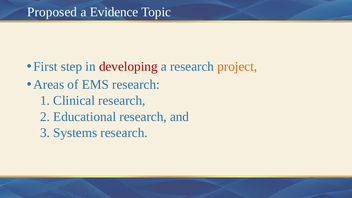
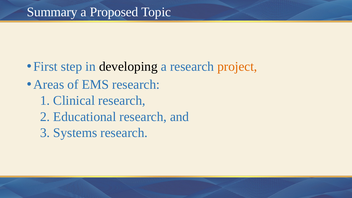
Proposed: Proposed -> Summary (52, 12)
Evidence: Evidence -> Proposed (114, 12)
developing colour: red -> black (128, 67)
